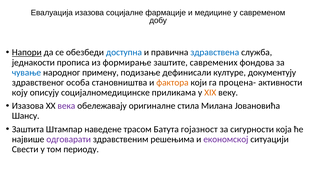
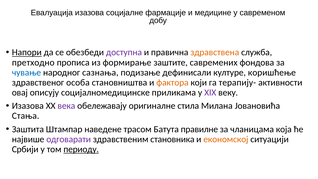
доступна colour: blue -> purple (124, 52)
здравствена colour: blue -> orange (215, 52)
једнакости: једнакости -> претходно (33, 62)
примену: примену -> сазнања (100, 72)
документују: документују -> коришћење (272, 72)
процена-: процена- -> терапију- (237, 82)
коју: коју -> овај (20, 92)
XIX colour: orange -> purple (210, 92)
Шансу: Шансу -> Стања (26, 116)
гојазност: гојазност -> правилне (199, 129)
сигурности: сигурности -> чланицама (252, 129)
решењима: решењима -> становника (172, 139)
економској colour: purple -> orange (226, 139)
Свести: Свести -> Србији (25, 149)
периоду underline: none -> present (81, 149)
